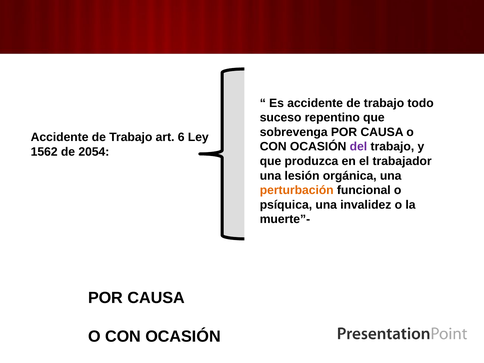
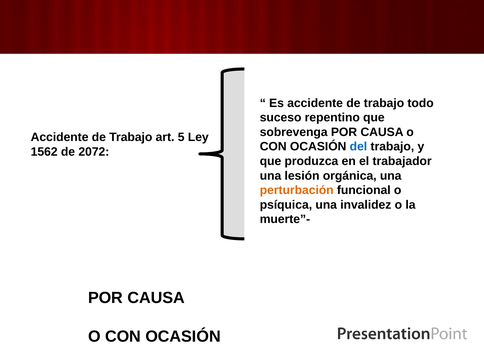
6: 6 -> 5 (181, 137)
del colour: purple -> blue (358, 147)
2054: 2054 -> 2072 (94, 152)
